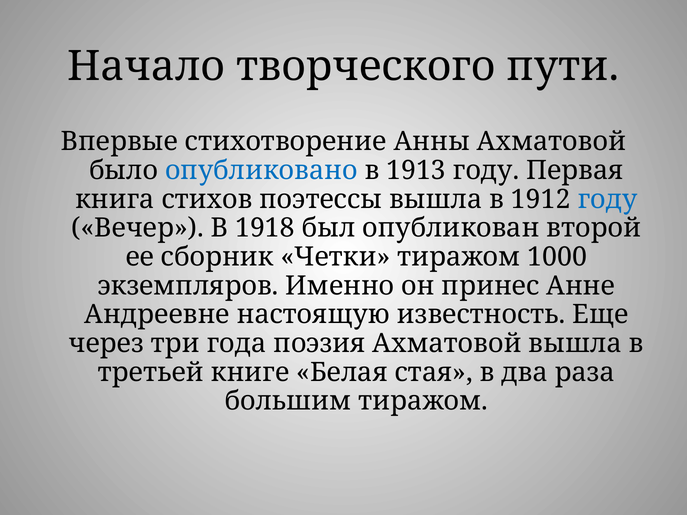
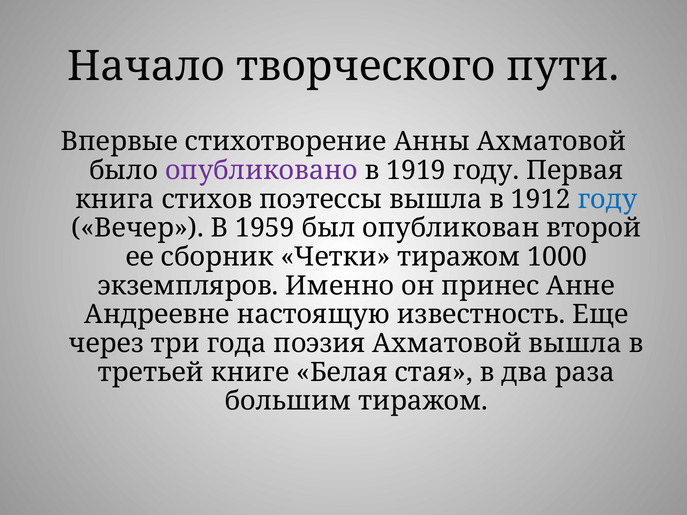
опубликовано colour: blue -> purple (261, 170)
1913: 1913 -> 1919 (416, 170)
1918: 1918 -> 1959 (265, 228)
